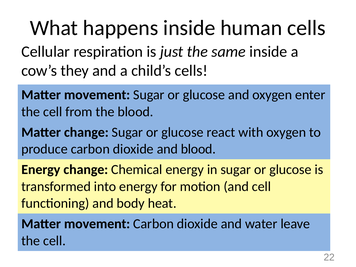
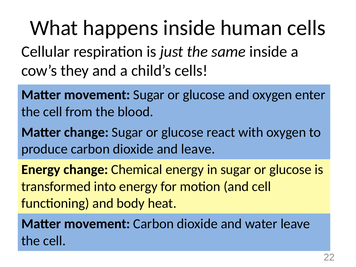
and blood: blood -> leave (198, 149)
